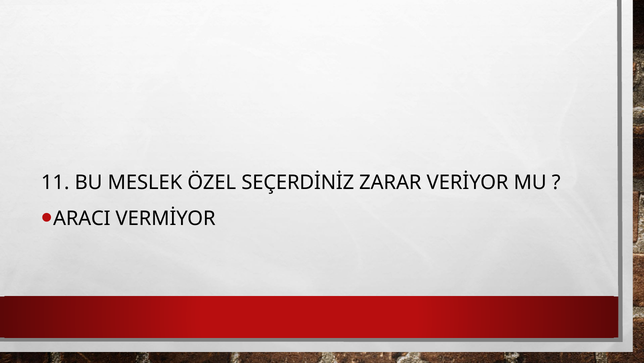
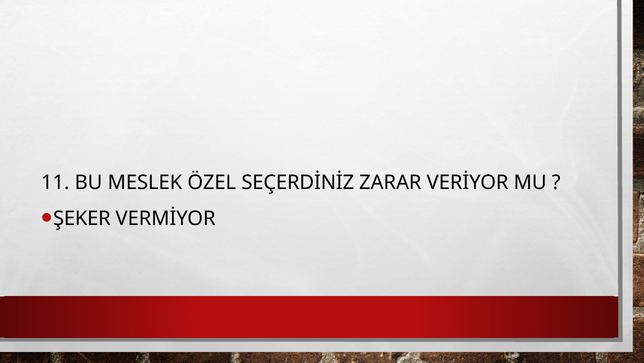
ARACI: ARACI -> ŞEKER (82, 218)
